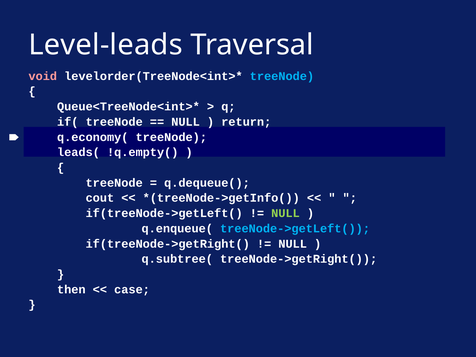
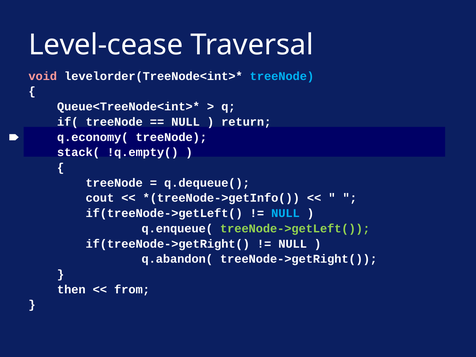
Level-leads: Level-leads -> Level-cease (106, 45)
leads(: leads( -> stack( (78, 152)
NULL colour: light green -> light blue (286, 213)
treeNode->getLeft( colour: light blue -> light green (295, 229)
q.subtree(: q.subtree( -> q.abandon( (177, 259)
case: case -> from (132, 289)
